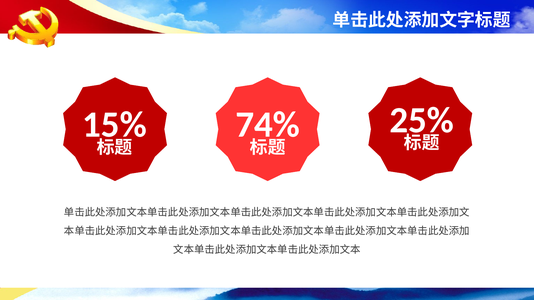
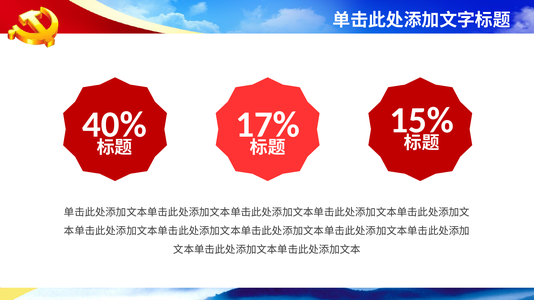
25%: 25% -> 15% (422, 120)
15%: 15% -> 40% (115, 125)
74%: 74% -> 17% (268, 125)
